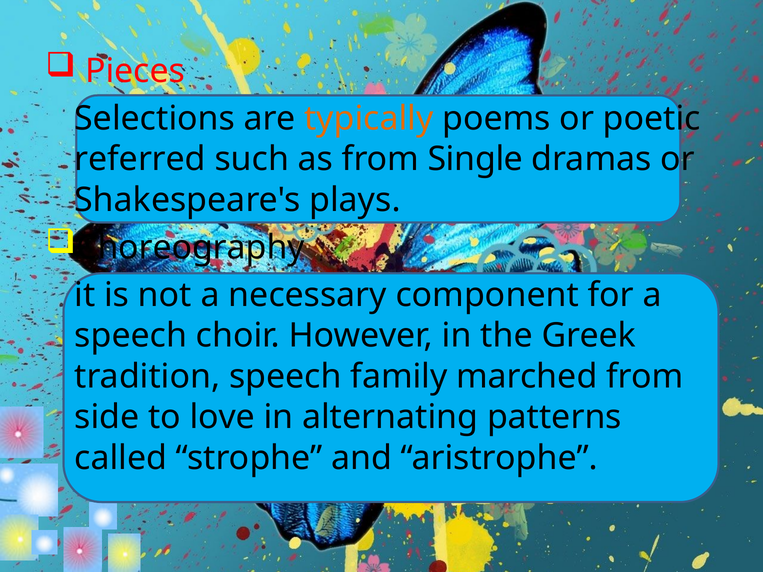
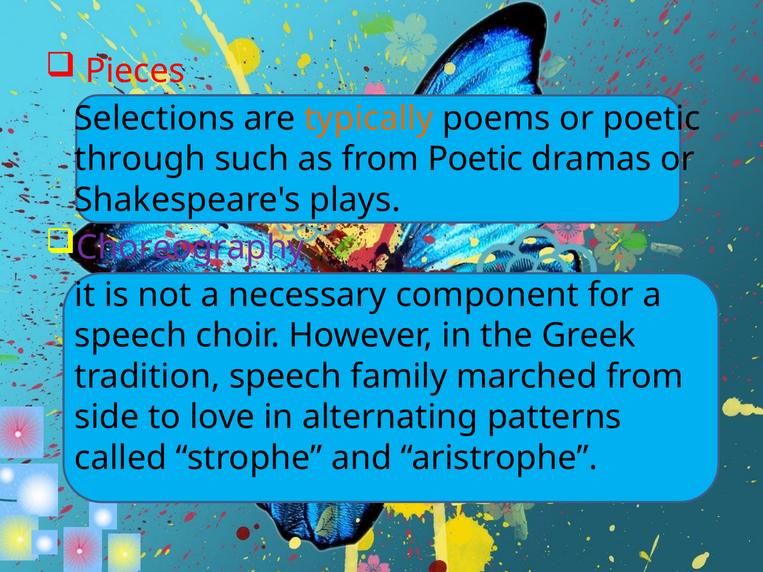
referred: referred -> through (140, 159)
from Single: Single -> Poetic (475, 159)
Choreography colour: black -> purple (190, 248)
